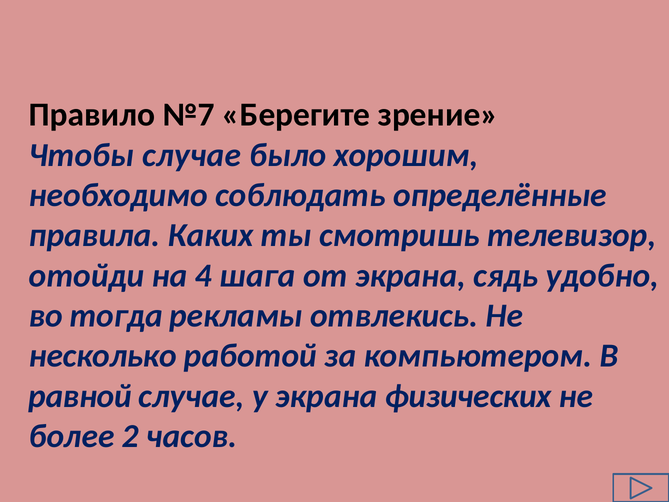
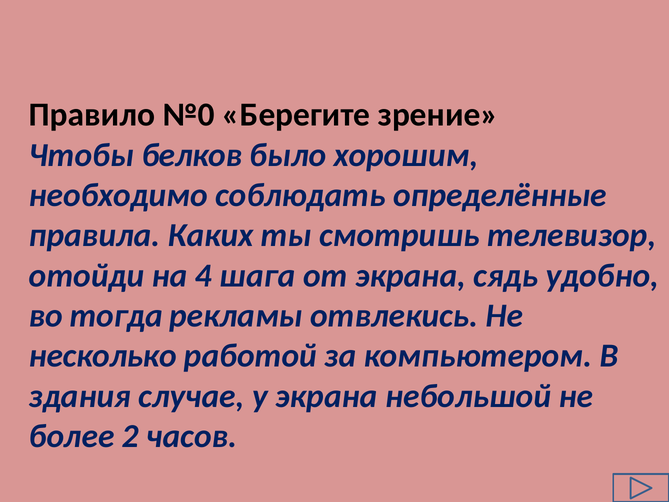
№7: №7 -> №0 (189, 115)
Чтобы случае: случае -> белков (192, 155)
равной: равной -> здания (80, 396)
физических: физических -> небольшой (468, 396)
